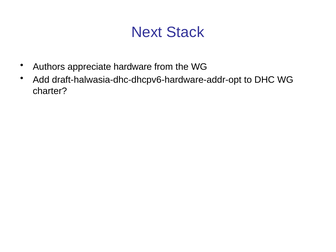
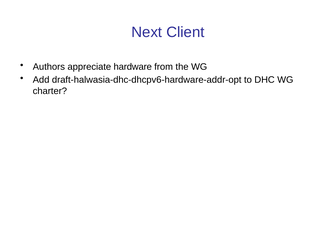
Stack: Stack -> Client (185, 32)
